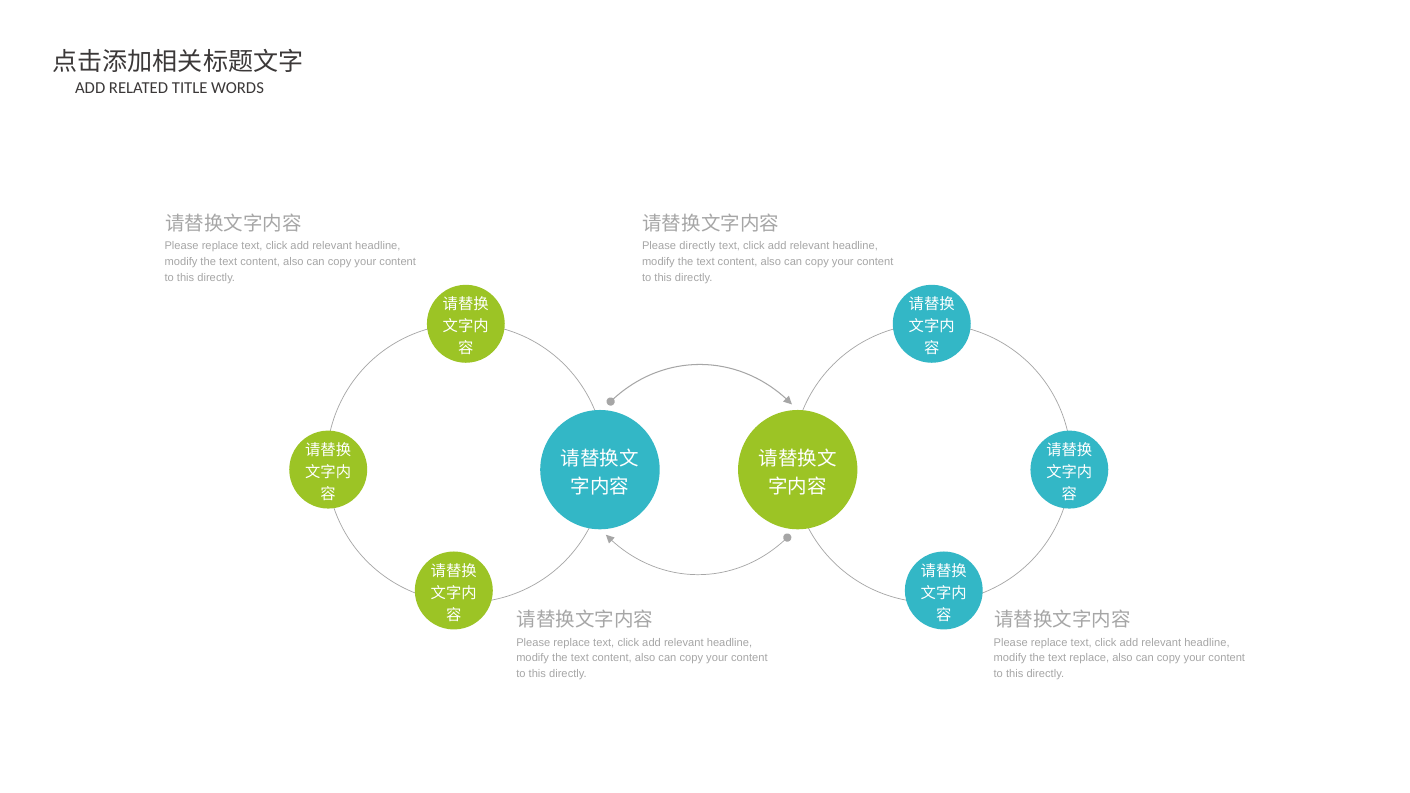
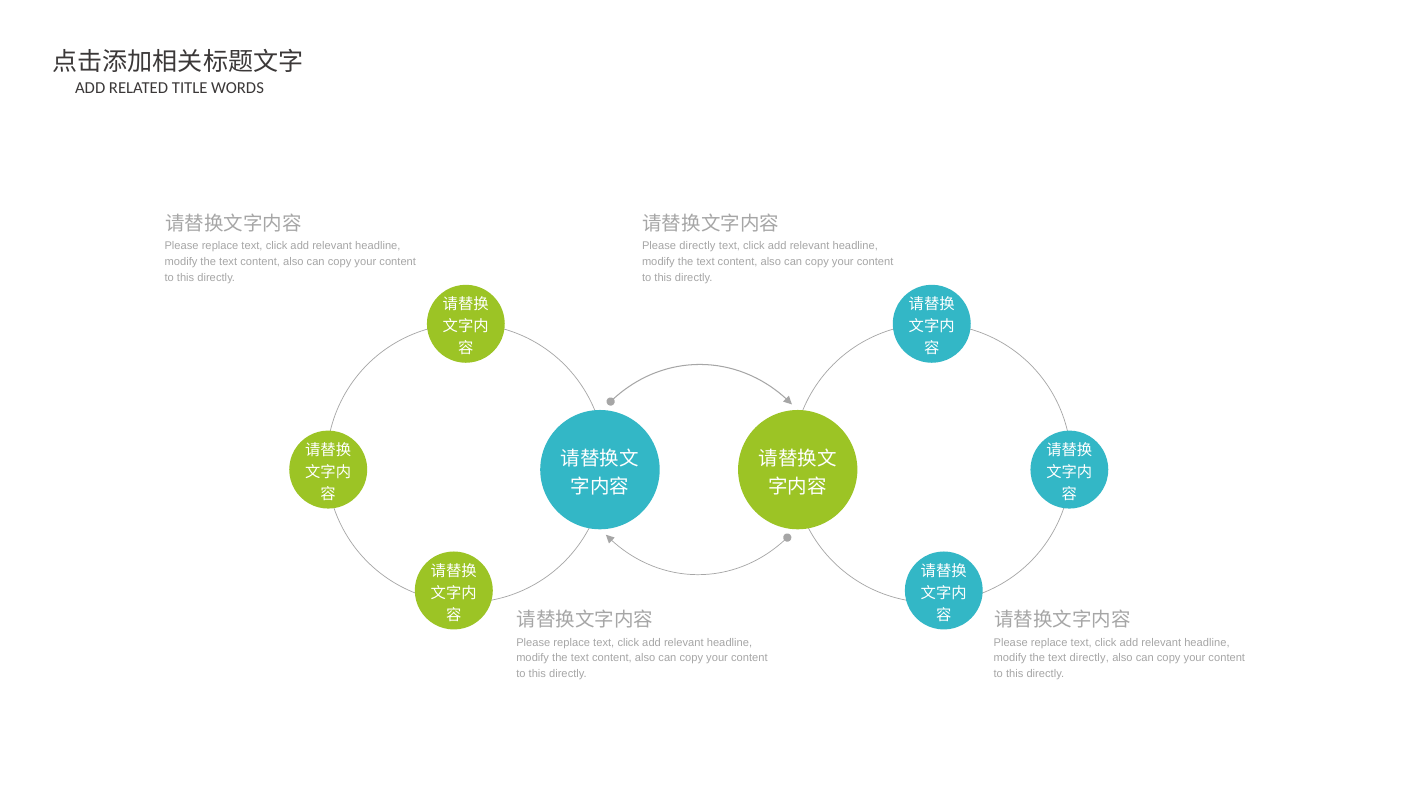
text replace: replace -> directly (1089, 658)
